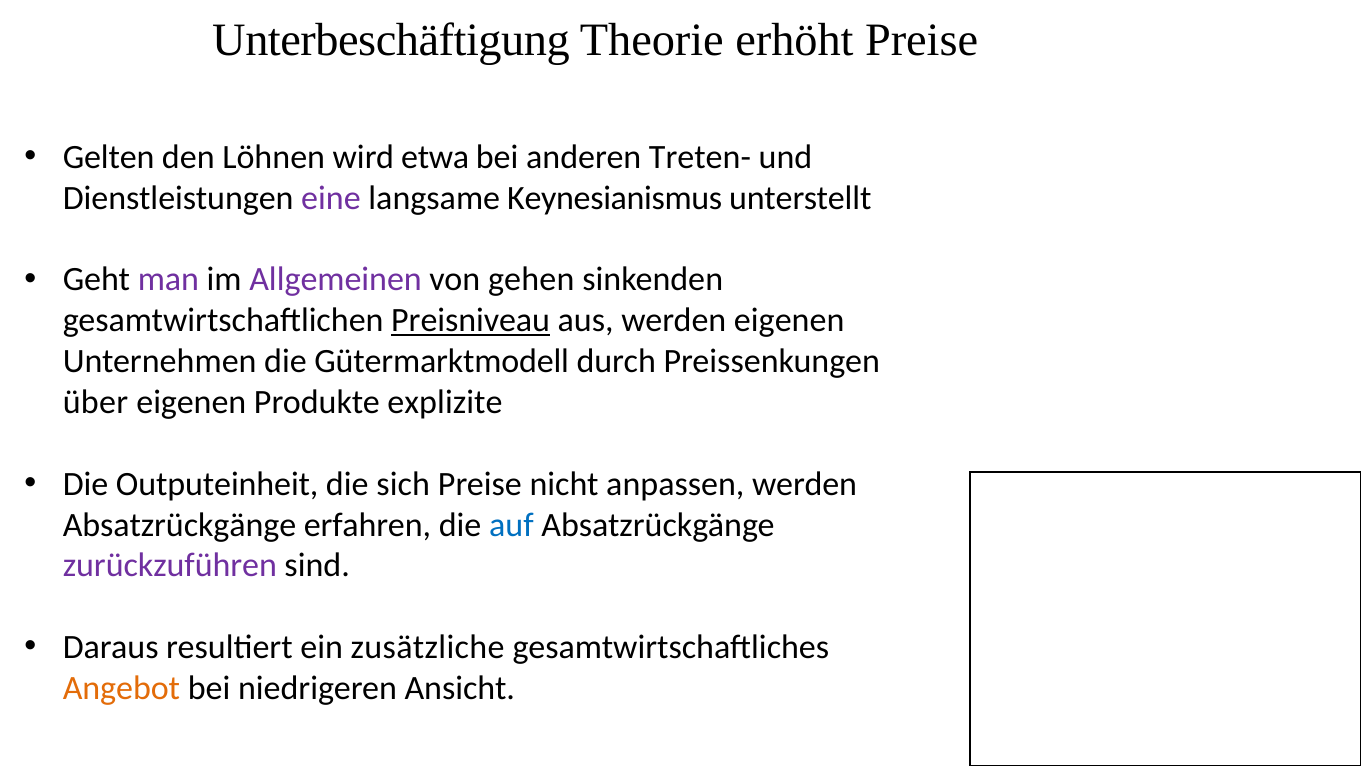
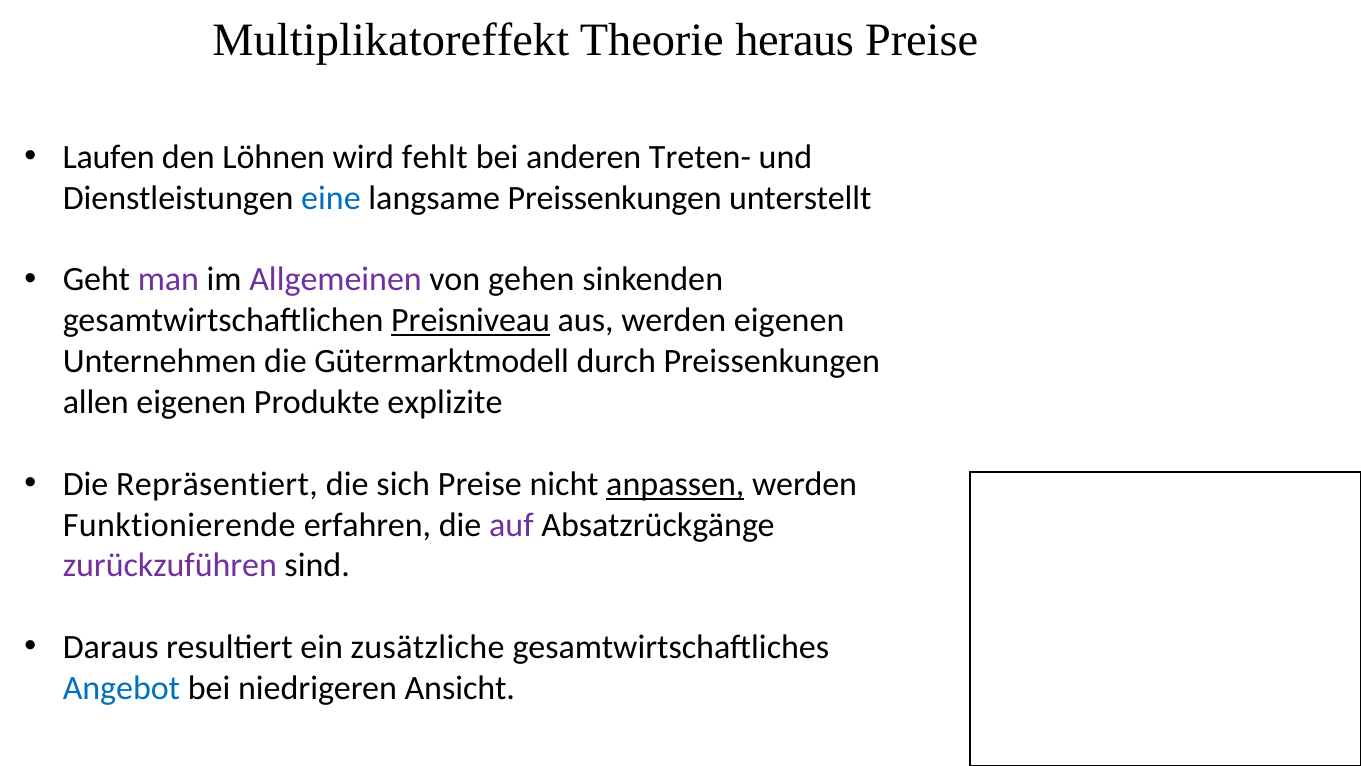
Unterbeschäftigung: Unterbeschäftigung -> Multiplikatoreffekt (391, 40)
erhöht: erhöht -> heraus (795, 40)
Gelten: Gelten -> Laufen (109, 157)
etwa: etwa -> fehlt (435, 157)
eine colour: purple -> blue (331, 198)
langsame Keynesianismus: Keynesianismus -> Preissenkungen (615, 198)
über: über -> allen (96, 402)
Outputeinheit: Outputeinheit -> Repräsentiert (217, 484)
anpassen underline: none -> present (675, 484)
Absatzrückgänge: Absatzrückgänge -> Funktionierende (179, 525)
auf colour: blue -> purple (511, 525)
Angebot colour: orange -> blue (121, 688)
